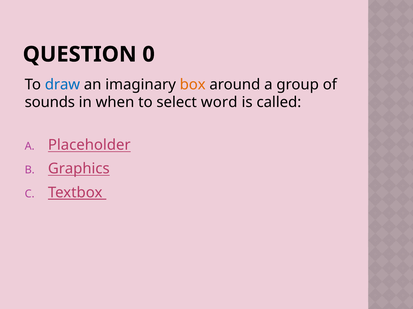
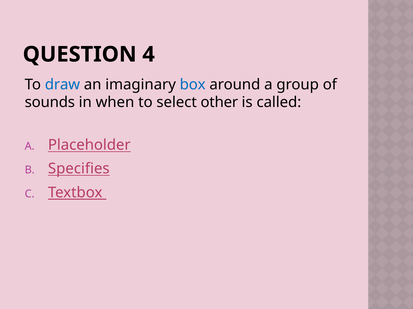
0: 0 -> 4 (149, 55)
box colour: orange -> blue (193, 85)
word: word -> other (219, 103)
Graphics: Graphics -> Specifies (79, 169)
